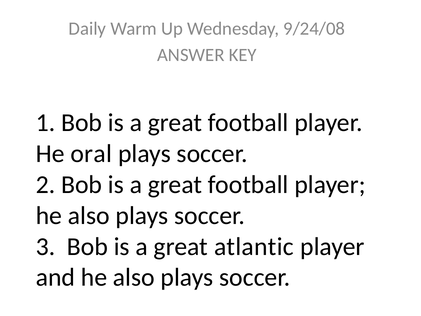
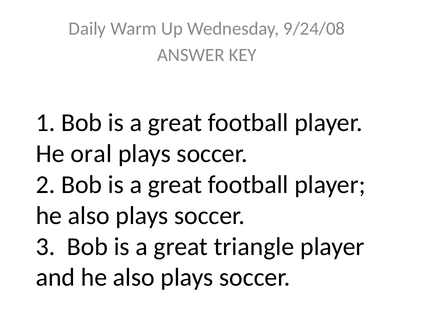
atlantic: atlantic -> triangle (254, 246)
